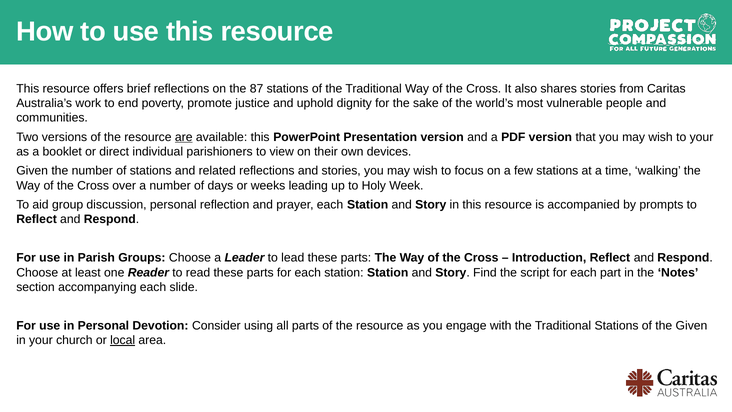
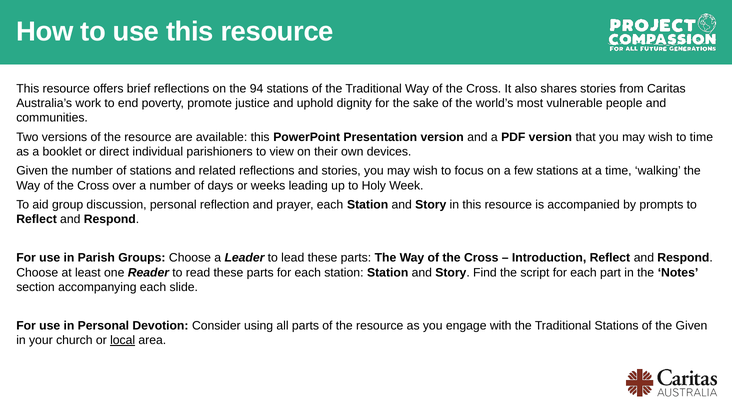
87: 87 -> 94 (257, 89)
are underline: present -> none (184, 137)
to your: your -> time (701, 137)
